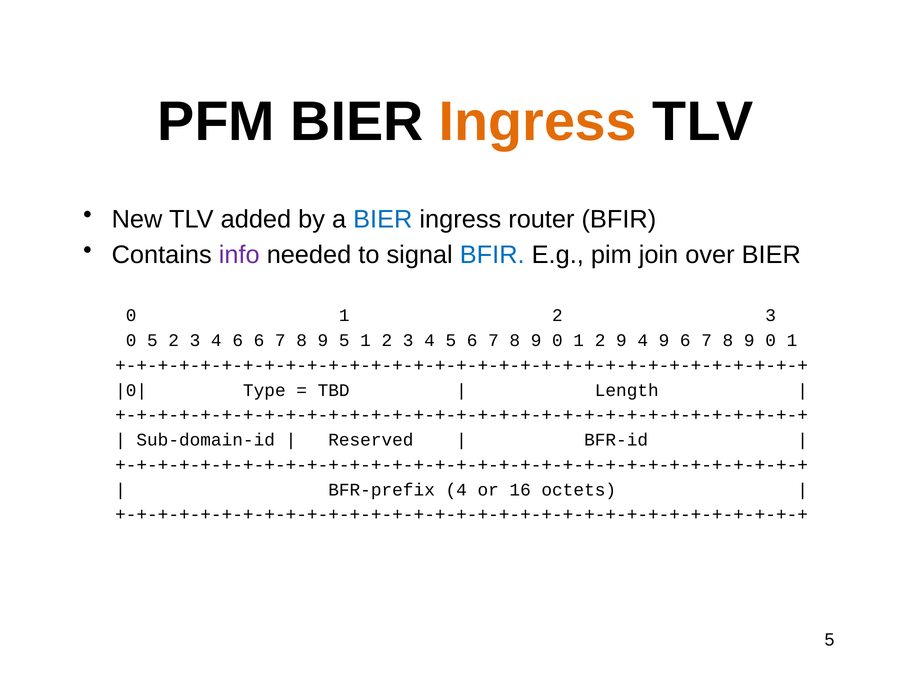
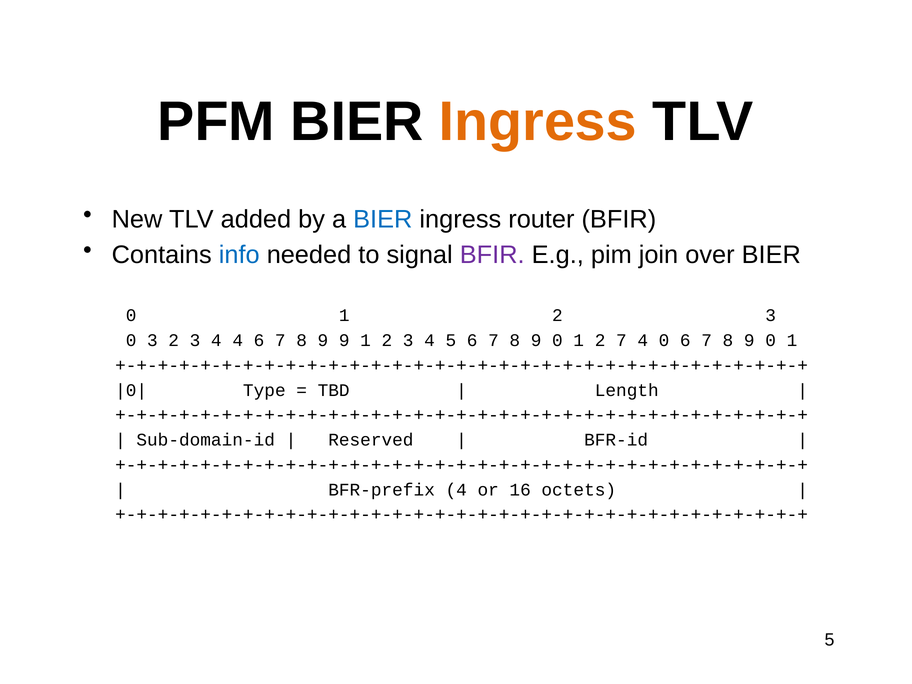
info colour: purple -> blue (239, 255)
BFIR colour: blue -> purple (492, 255)
0 5: 5 -> 3 (152, 340)
4 6: 6 -> 4 (238, 340)
9 5: 5 -> 9 (344, 340)
2 9: 9 -> 7 (621, 340)
4 9: 9 -> 0 (664, 340)
